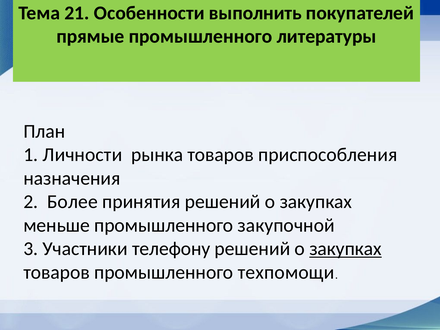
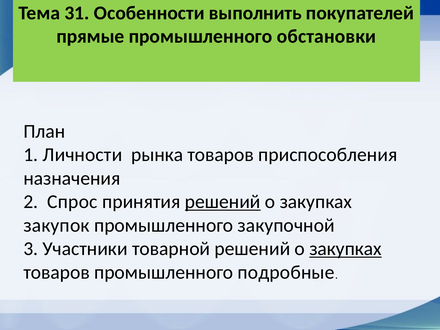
21: 21 -> 31 (77, 13)
литературы: литературы -> обстановки (326, 36)
Более: Более -> Спрос (72, 202)
решений underline: none -> present (223, 202)
меньше: меньше -> закупок (56, 225)
телефону: телефону -> товарной (171, 249)
техпомощи: техпомощи -> подробные (286, 272)
